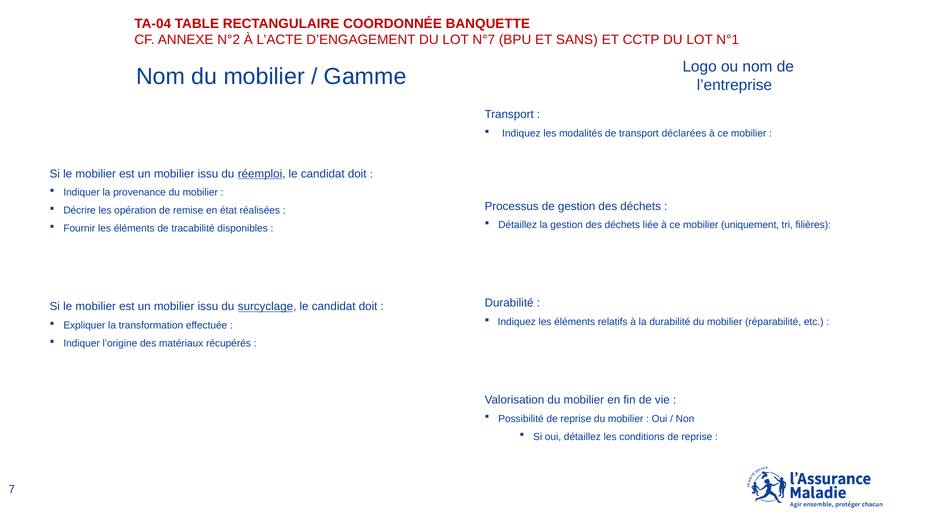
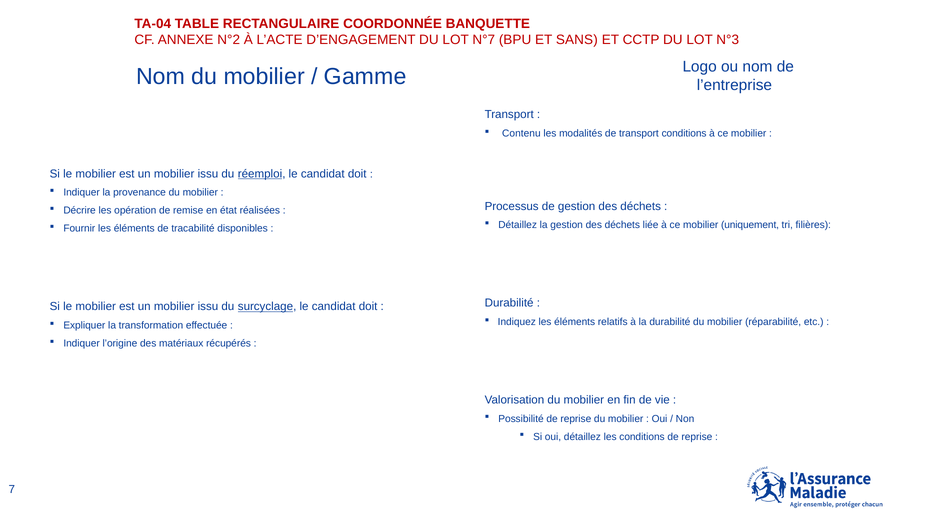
N°1: N°1 -> N°3 (728, 40)
Indiquez: Indiquez -> Contenu (521, 133)
transport déclarées: déclarées -> conditions (684, 133)
